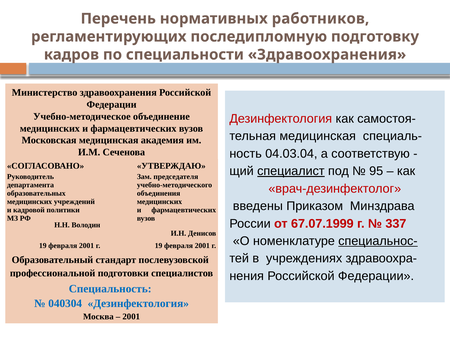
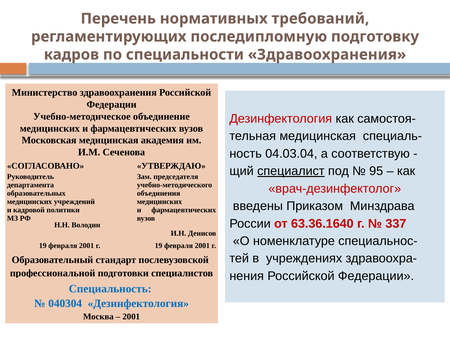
работников: работников -> требований (320, 19)
67.07.1999: 67.07.1999 -> 63.36.1640 (322, 224)
специальнос- underline: present -> none (378, 241)
